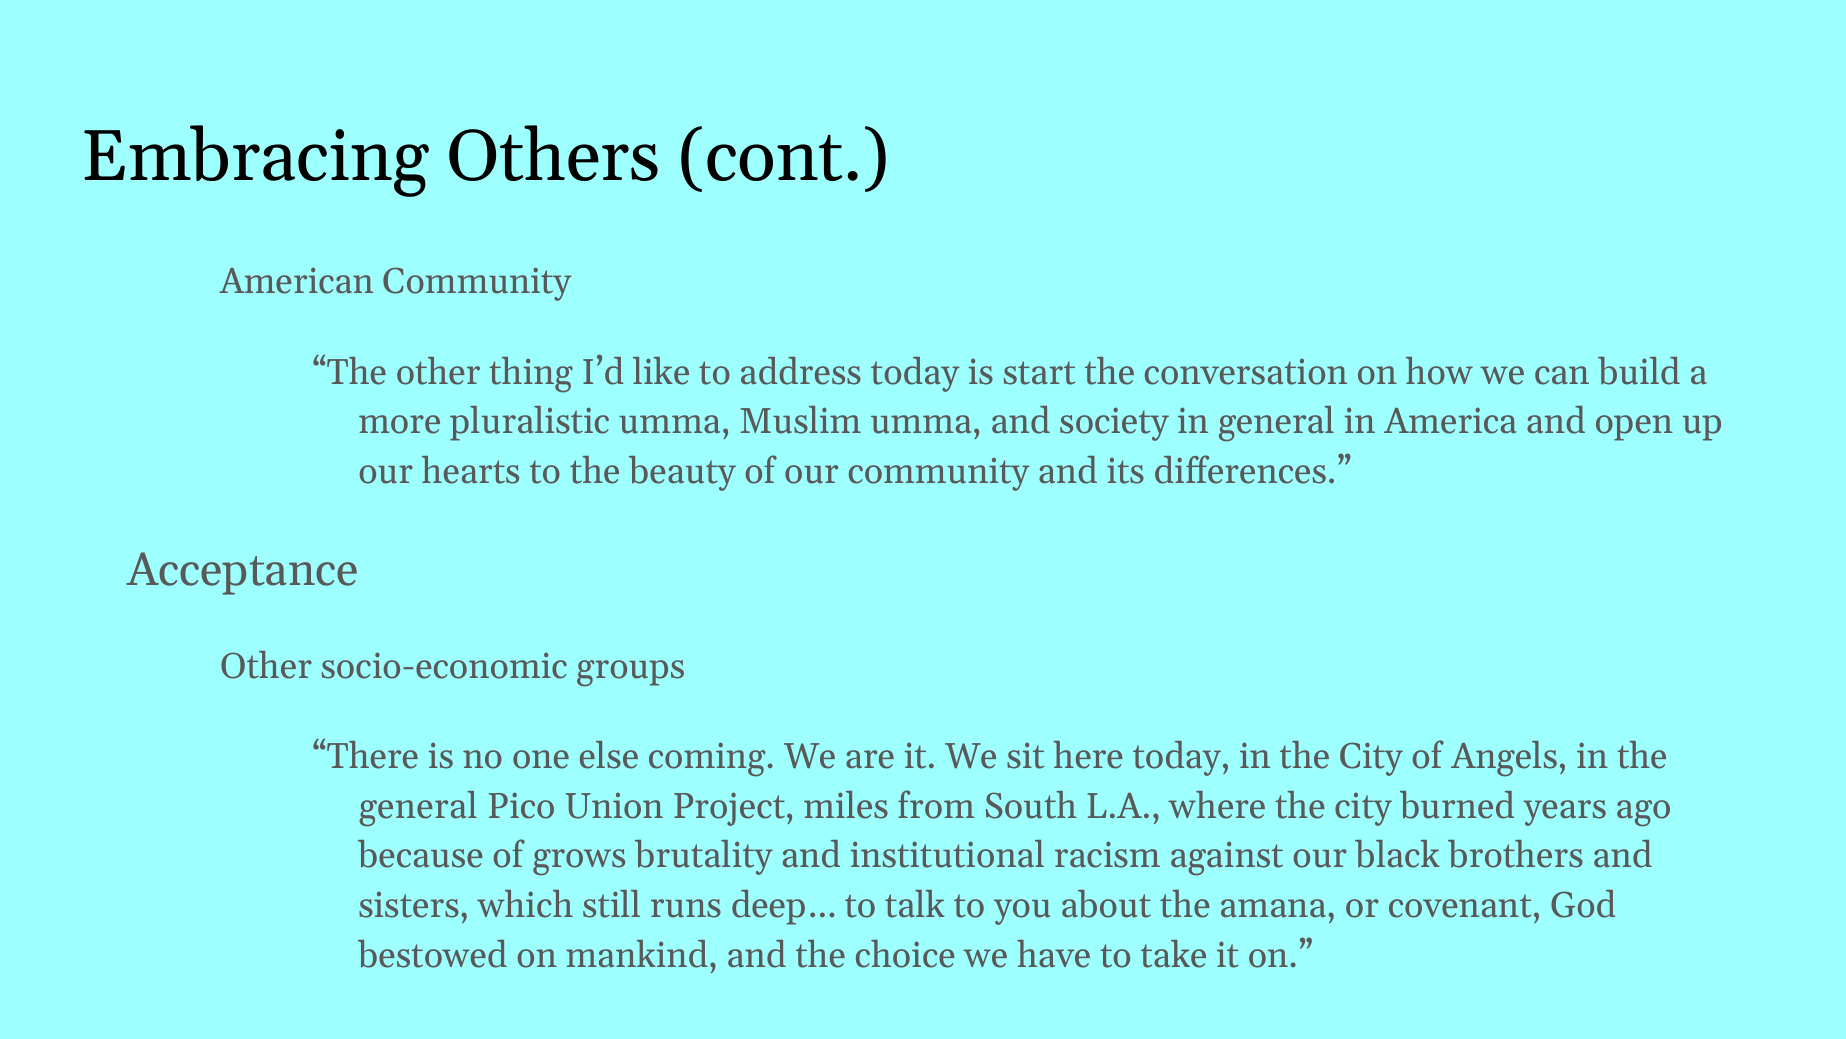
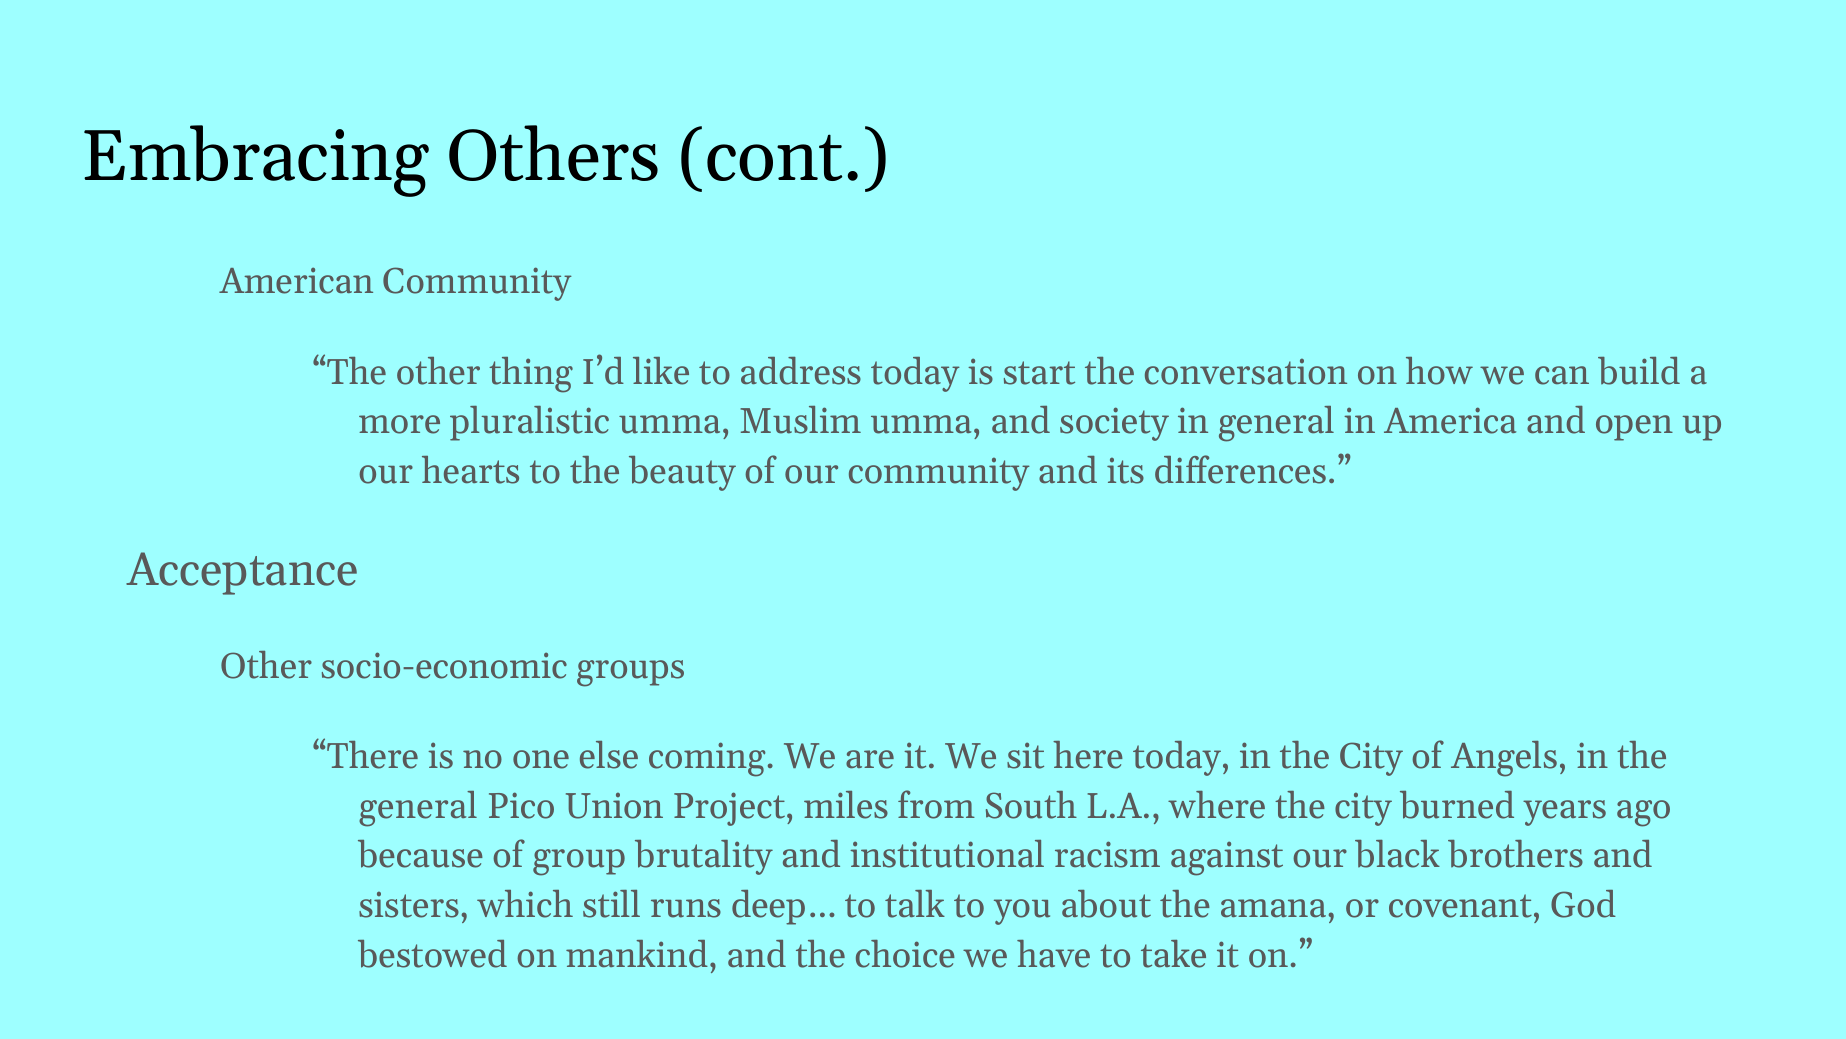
grows: grows -> group (579, 856)
